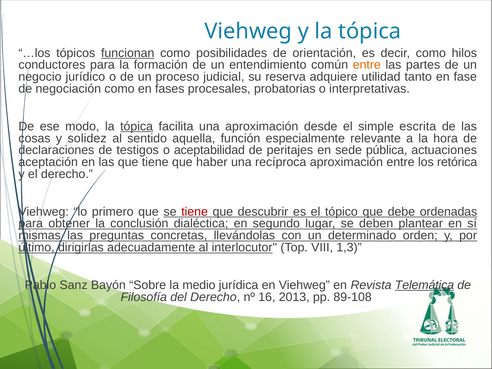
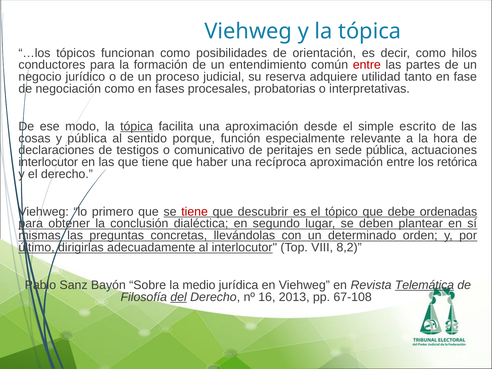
funcionan underline: present -> none (128, 53)
entre colour: orange -> red (367, 65)
escrita: escrita -> escrito (418, 126)
y solidez: solidez -> pública (87, 138)
aquella: aquella -> porque (194, 138)
aceptabilidad: aceptabilidad -> comunicativo (209, 150)
aceptación: aceptación -> interlocutor (48, 162)
1,3: 1,3 -> 8,2 (349, 247)
del underline: none -> present (179, 297)
89-108: 89-108 -> 67-108 (353, 297)
